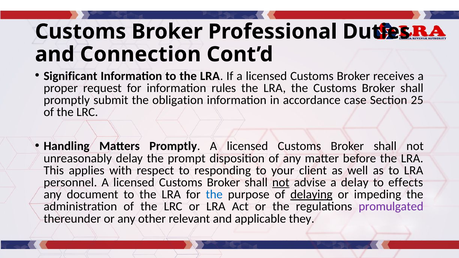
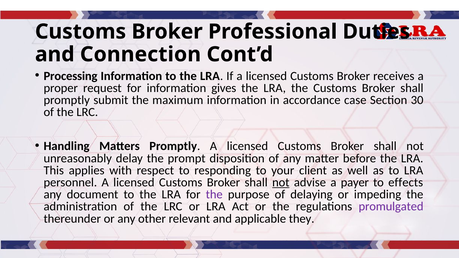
Significant: Significant -> Processing (71, 76)
rules: rules -> gives (224, 88)
obligation: obligation -> maximum (178, 100)
25: 25 -> 30 (417, 100)
a delay: delay -> payer (355, 183)
the colour: blue -> purple (214, 195)
delaying underline: present -> none (311, 195)
